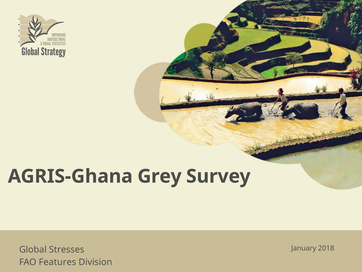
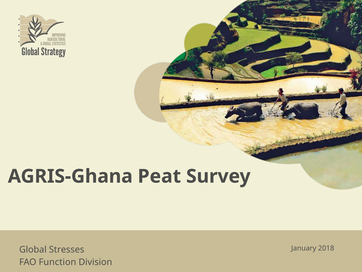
Grey: Grey -> Peat (159, 176)
Features: Features -> Function (57, 262)
